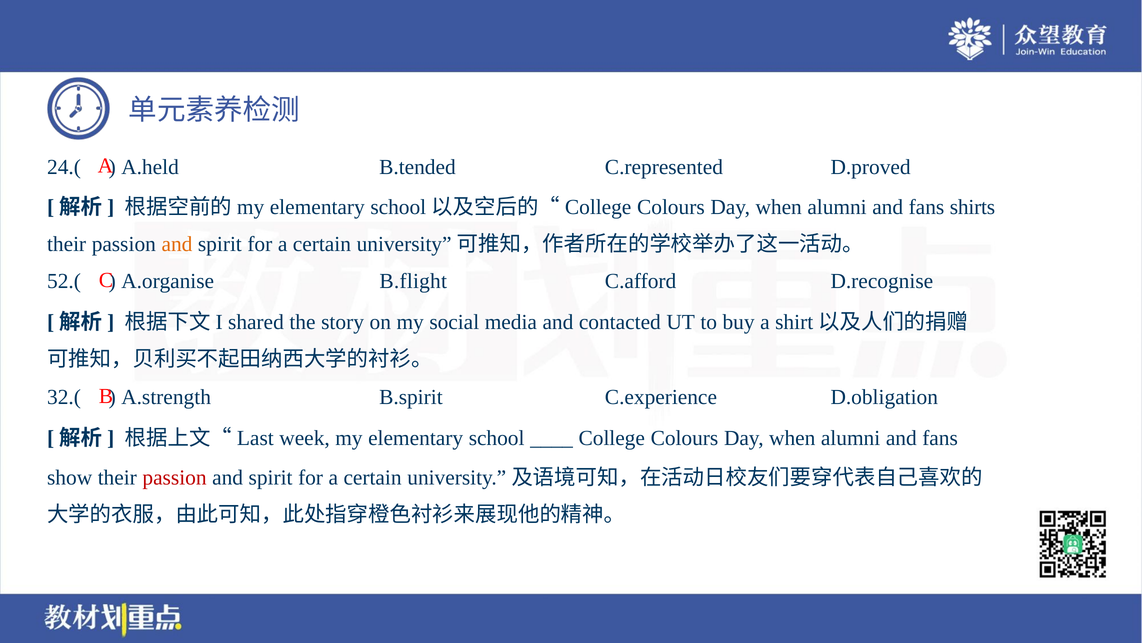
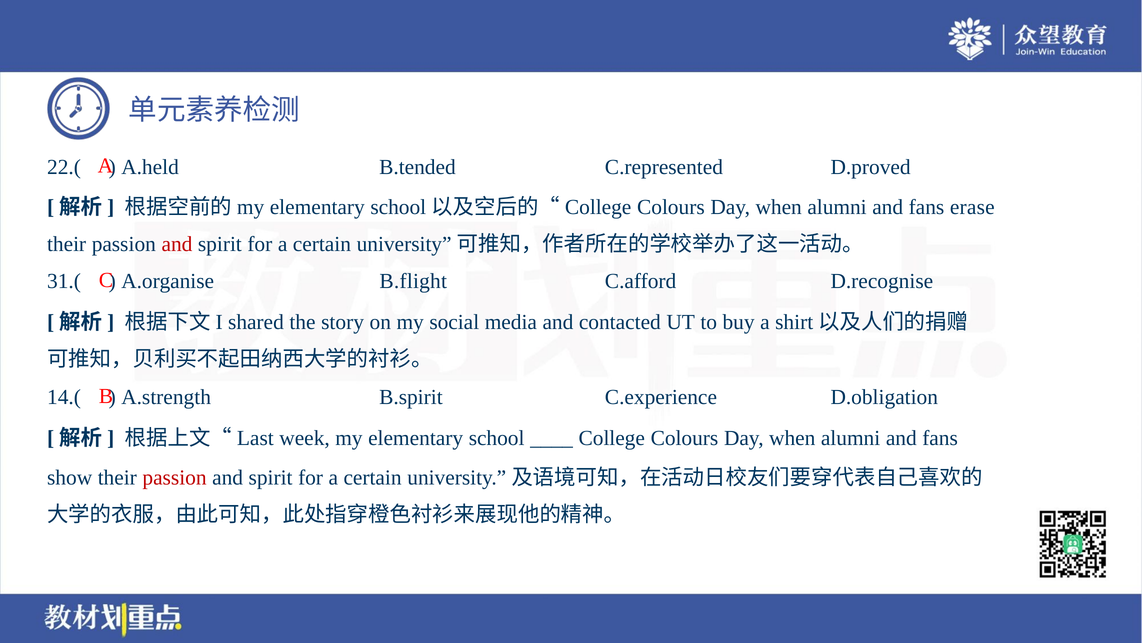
24.(: 24.( -> 22.( (64, 167)
shirts: shirts -> erase (972, 207)
and colour: orange -> red (177, 244)
52.(: 52.( -> 31.( (64, 281)
32.(: 32.( -> 14.( (64, 397)
